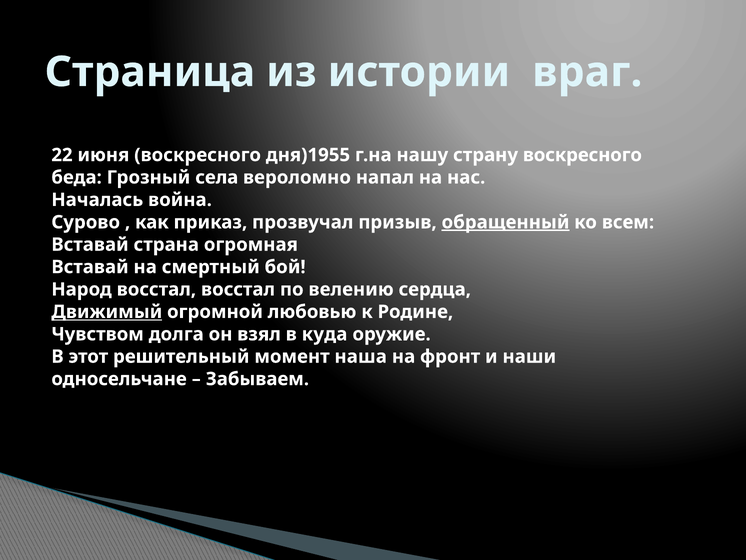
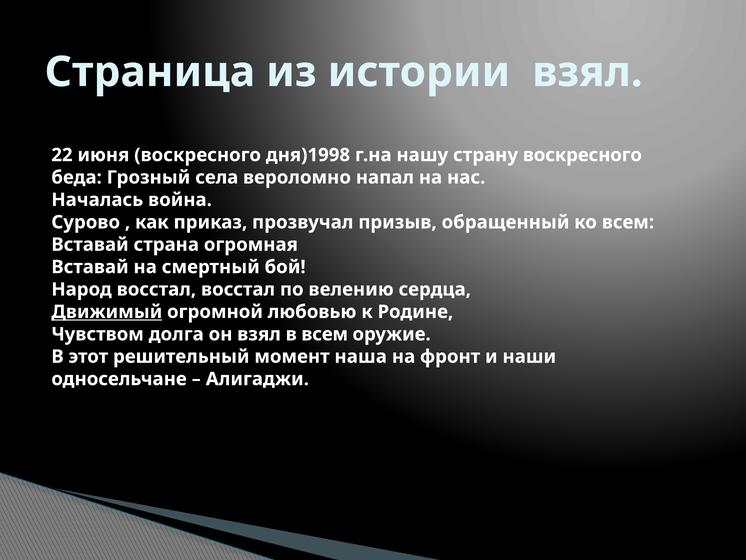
истории враг: враг -> взял (587, 72)
дня)1955: дня)1955 -> дня)1998 (308, 155)
обращенный underline: present -> none (505, 222)
в куда: куда -> всем (325, 334)
Забываем: Забываем -> Алигаджи (257, 379)
